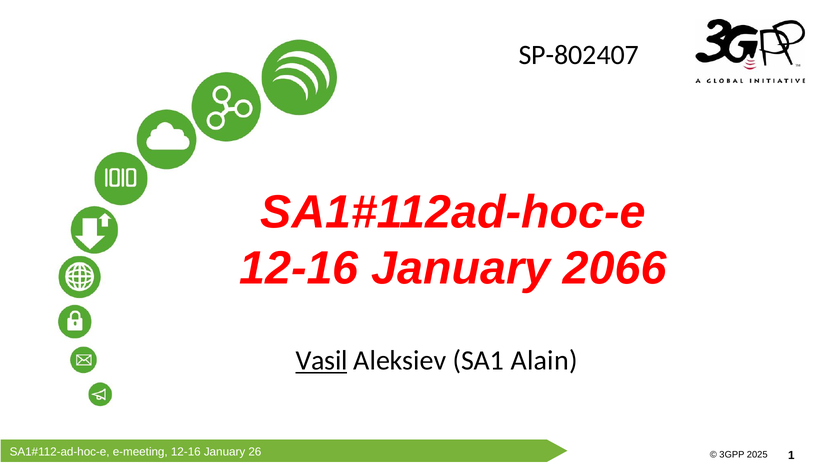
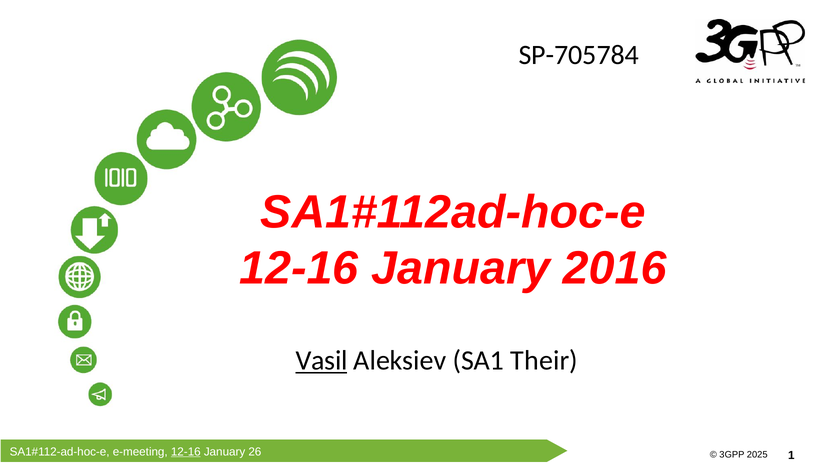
SP-802407: SP-802407 -> SP-705784 (579, 55)
2066: 2066 -> 2016 (615, 268)
Alain: Alain -> Their (544, 360)
12-16 underline: none -> present (186, 451)
